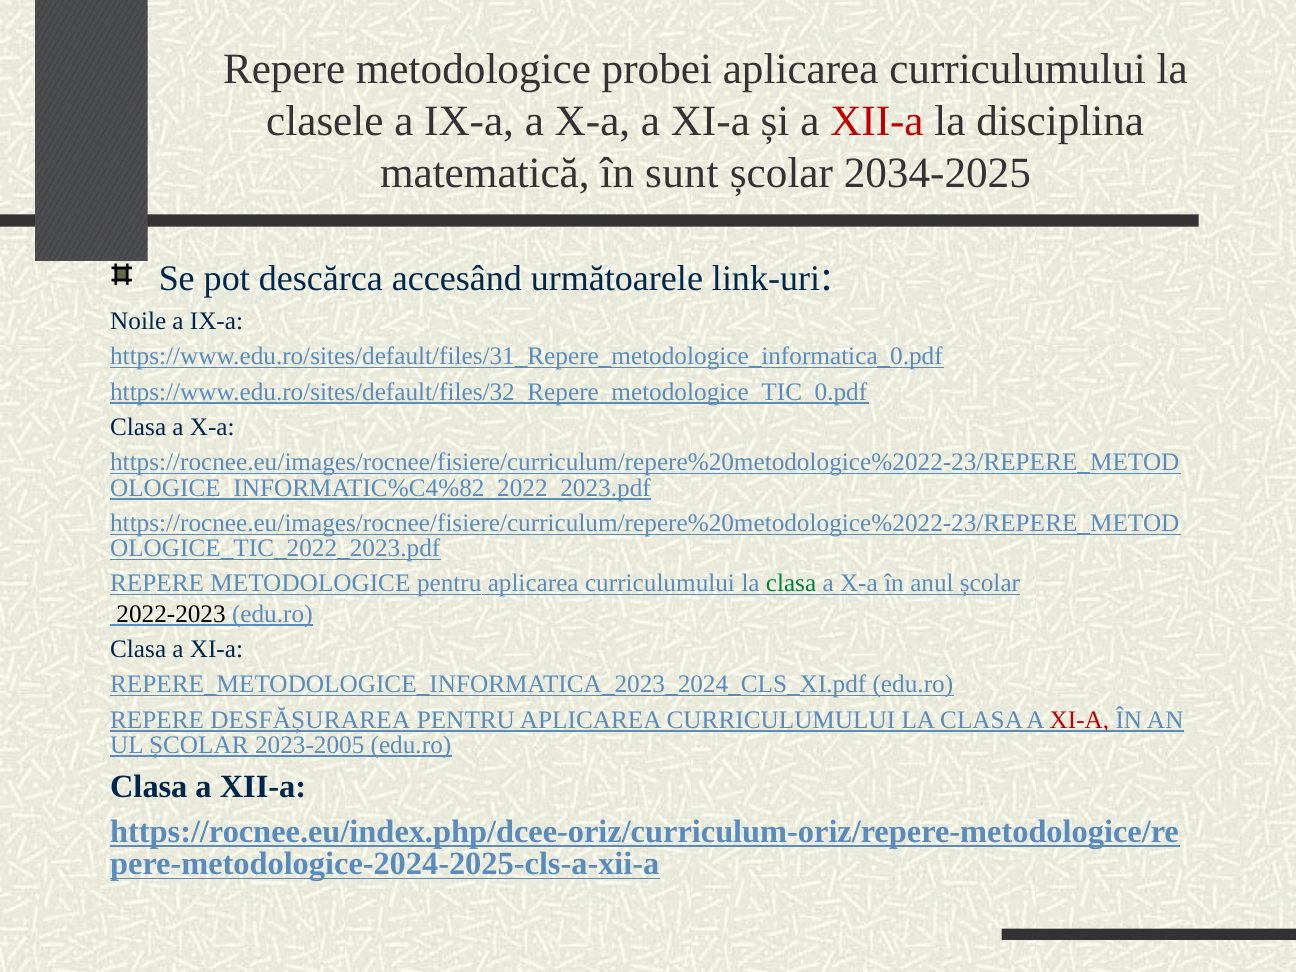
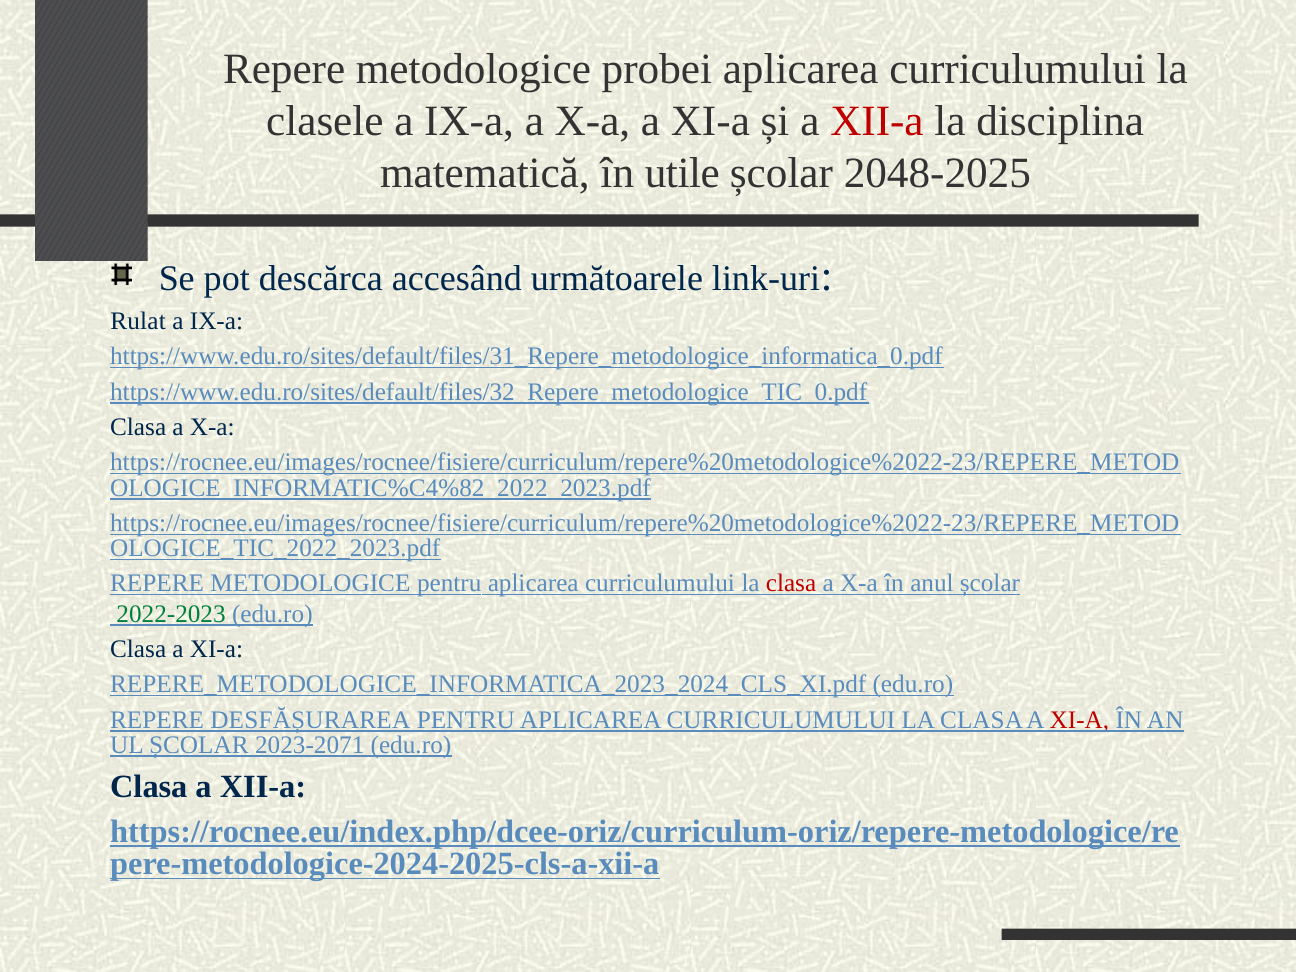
sunt: sunt -> utile (682, 173)
2034-2025: 2034-2025 -> 2048-2025 (937, 173)
Noile: Noile -> Rulat (138, 321)
clasa colour: green -> red (791, 584)
2022-2023 colour: black -> green (171, 614)
2023-2005: 2023-2005 -> 2023-2071 (310, 745)
